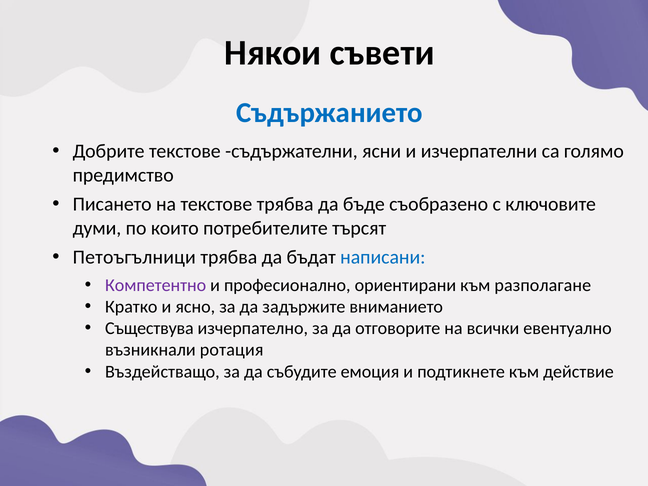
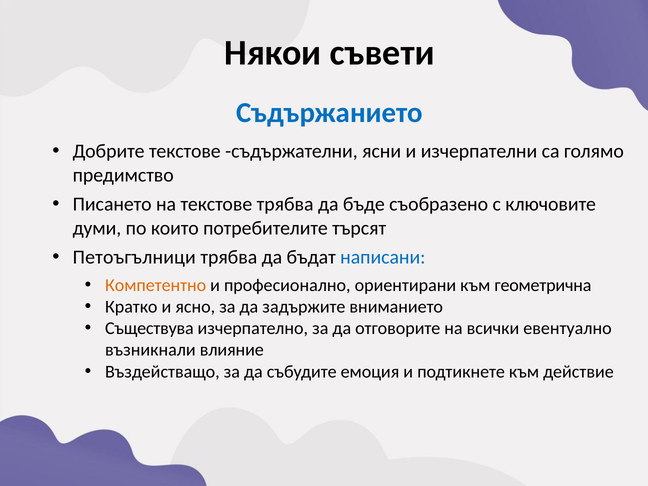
Компетентно colour: purple -> orange (156, 285)
разполагане: разполагане -> геометрична (543, 285)
ротация: ротация -> влияние (232, 350)
